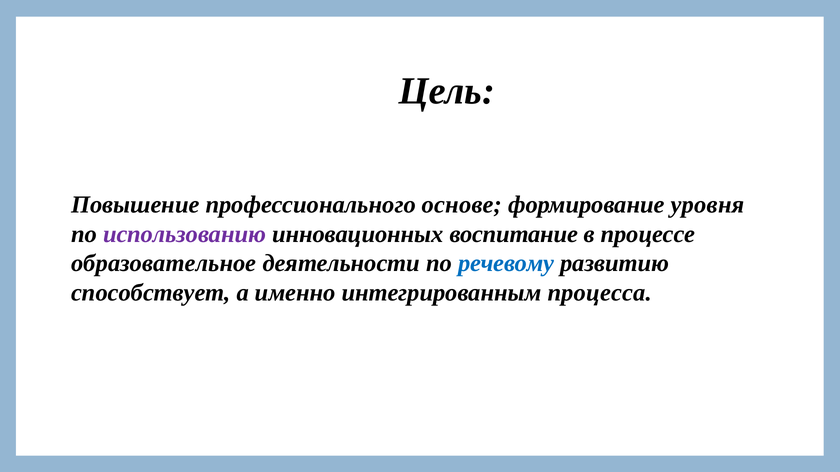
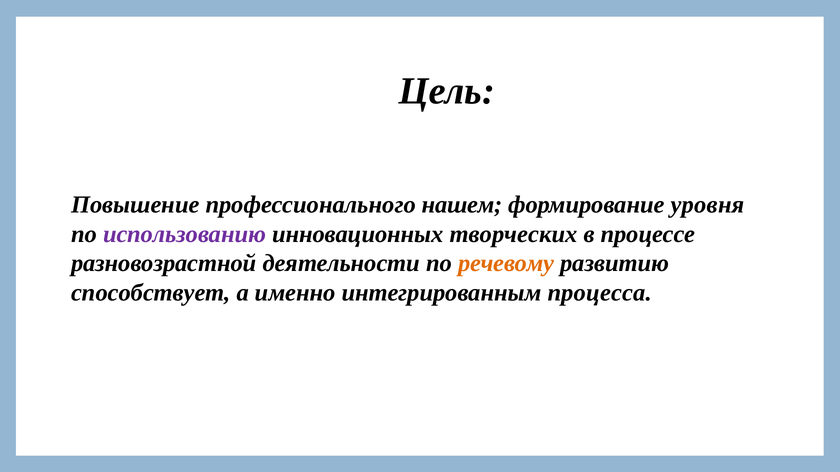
основе: основе -> нашем (462, 205)
воспитание: воспитание -> творческих (514, 234)
образовательное: образовательное -> разновозрастной (164, 264)
речевому colour: blue -> orange (506, 264)
